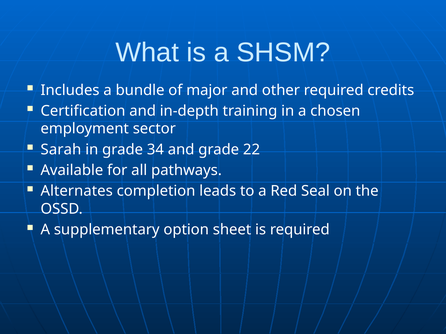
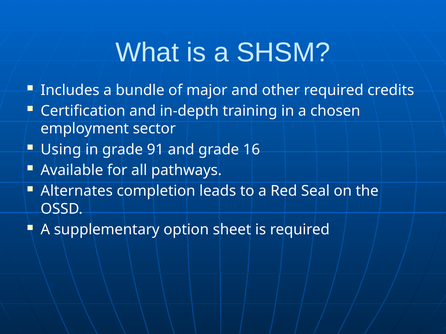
Sarah: Sarah -> Using (61, 150)
34: 34 -> 91 (155, 150)
22: 22 -> 16 (252, 150)
